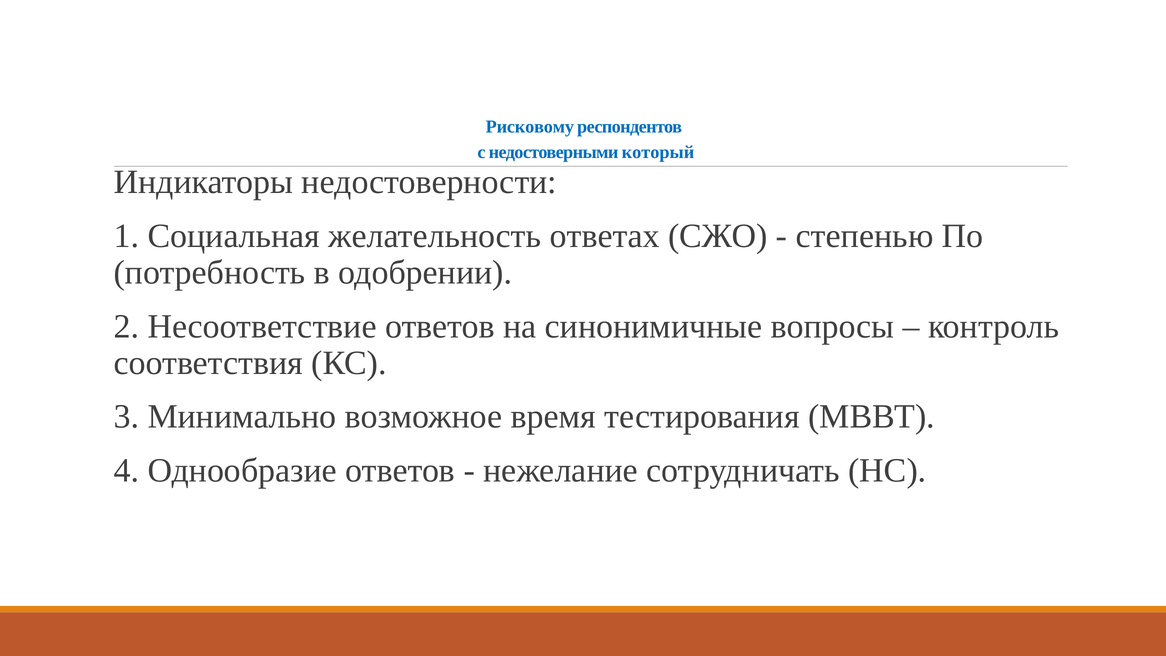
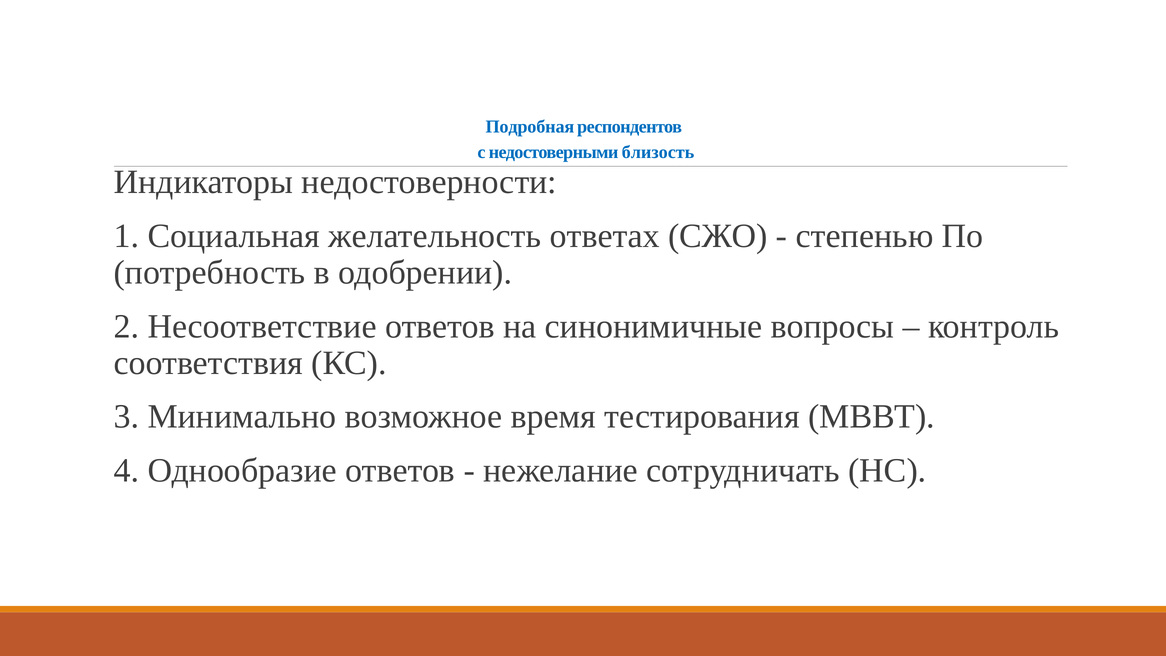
Рисковому: Рисковому -> Подробная (530, 127)
который: который -> близость (658, 152)
